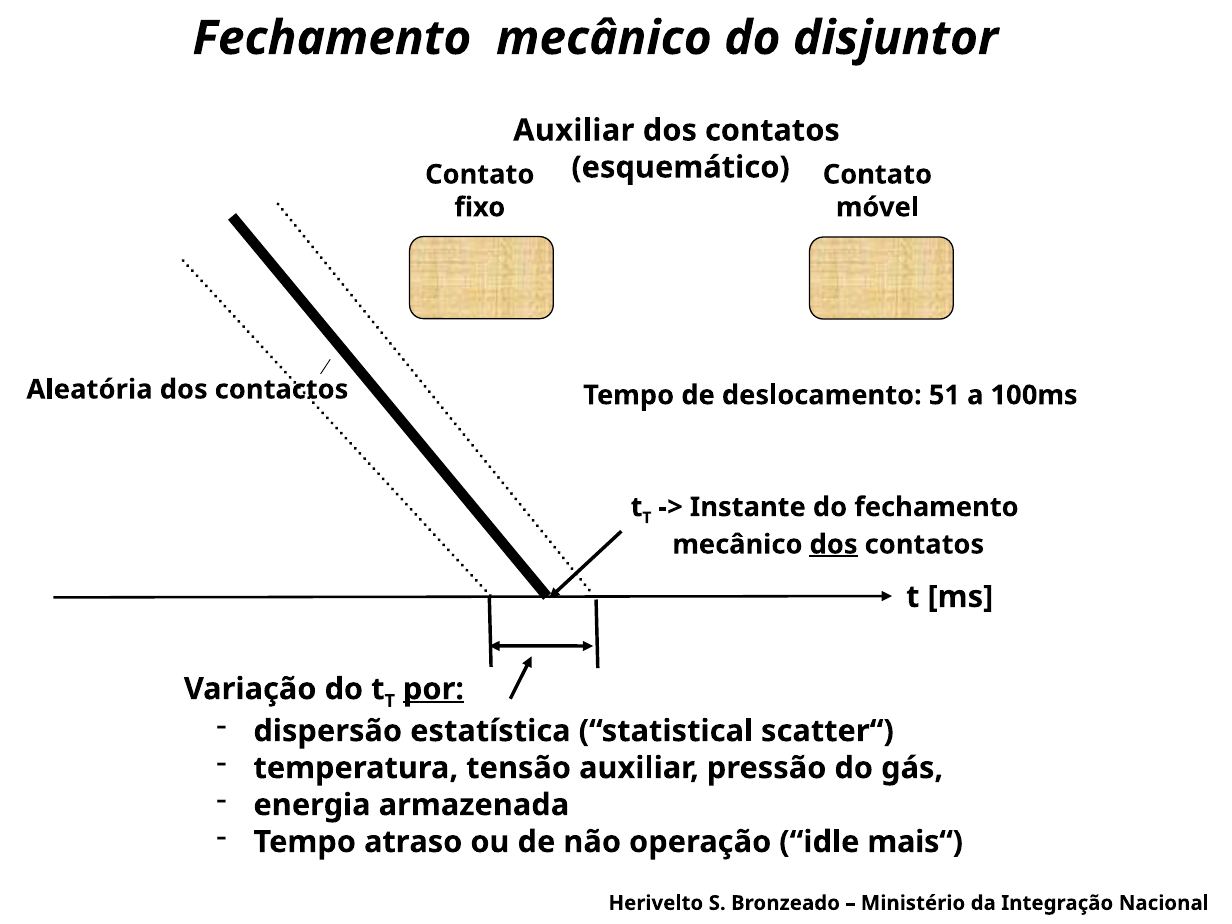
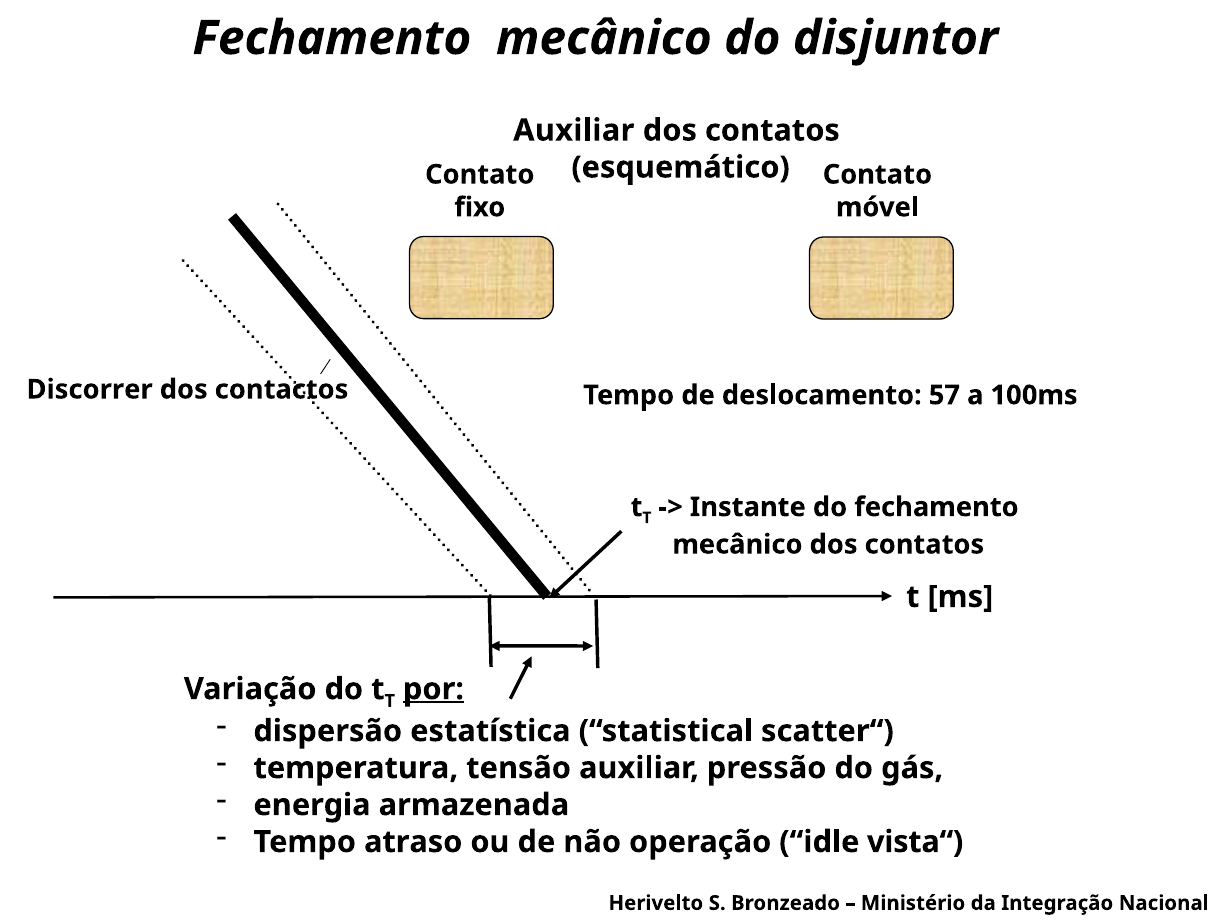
Aleatória: Aleatória -> Discorrer (90, 389)
51: 51 -> 57 (944, 395)
dos underline: present -> none (834, 545)
mais“: mais“ -> vista“ (915, 842)
